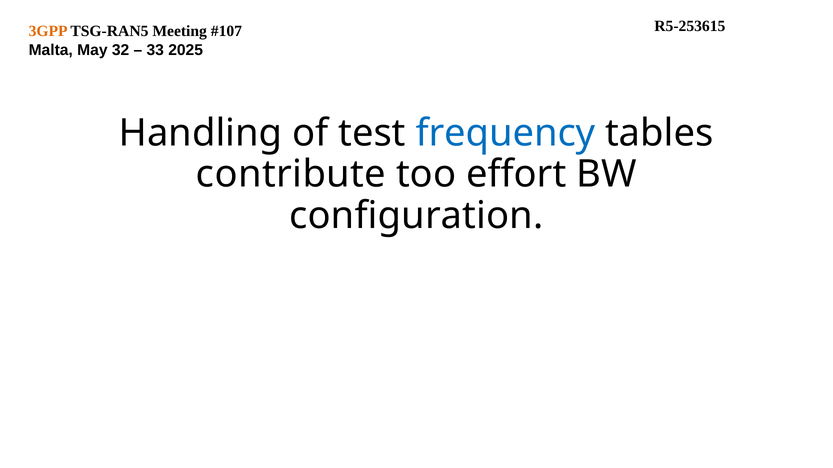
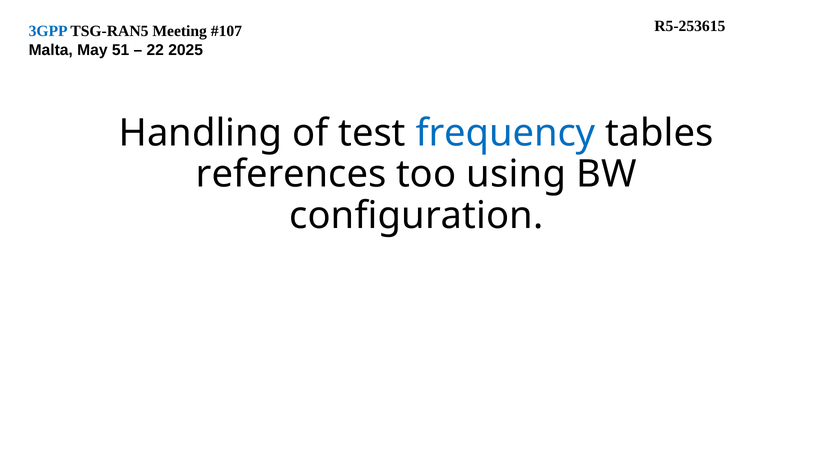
3GPP colour: orange -> blue (48, 31)
32: 32 -> 51 (121, 50)
33: 33 -> 22 (155, 50)
contribute: contribute -> references (291, 175)
effort: effort -> using (516, 175)
